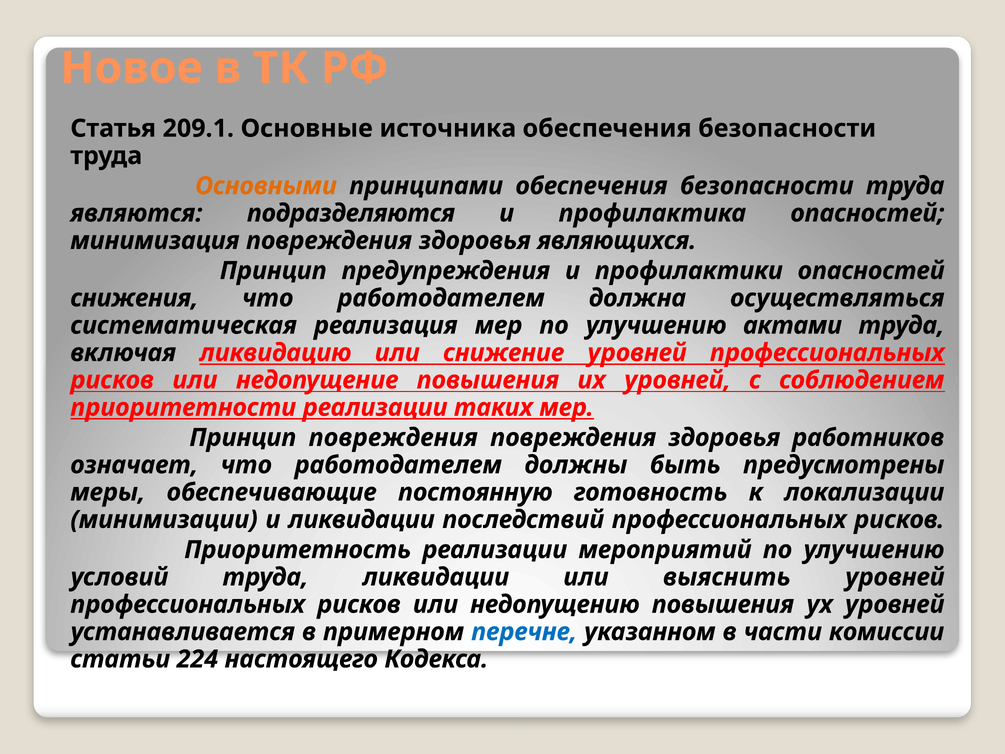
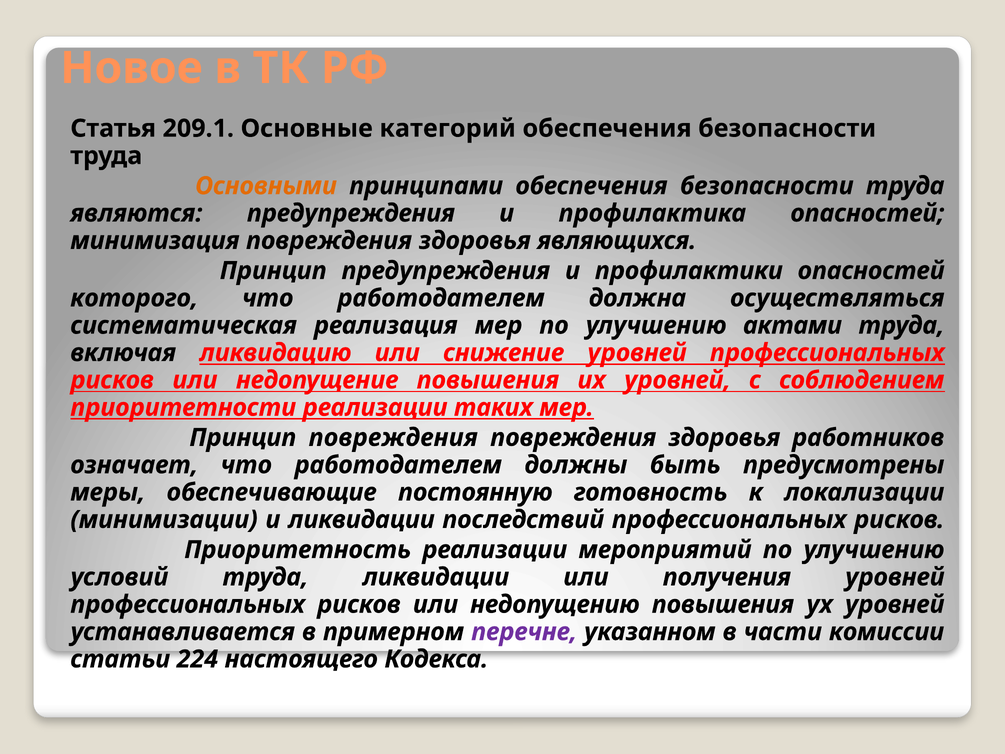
источника: источника -> категорий (448, 128)
являются подразделяются: подразделяются -> предупреждения (351, 213)
снижения: снижения -> которого (134, 298)
выяснить: выяснить -> получения (727, 577)
перечне colour: blue -> purple (524, 632)
